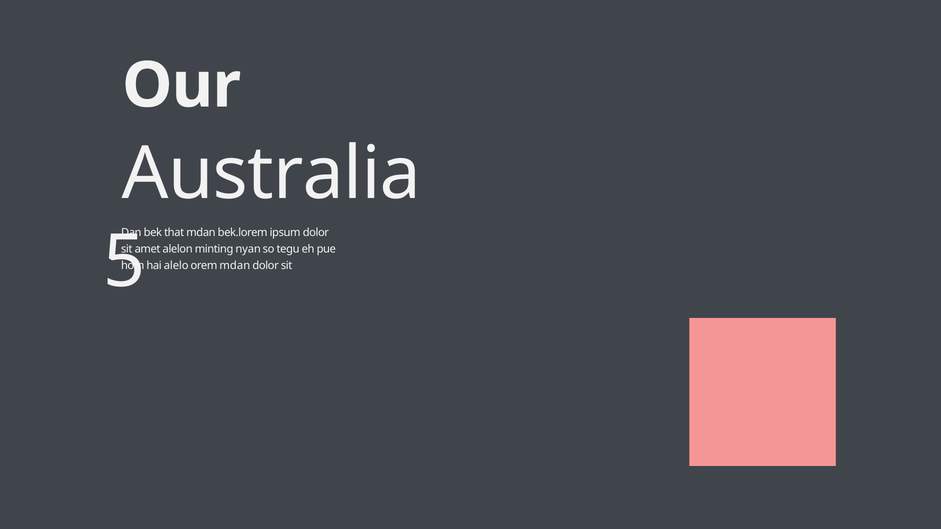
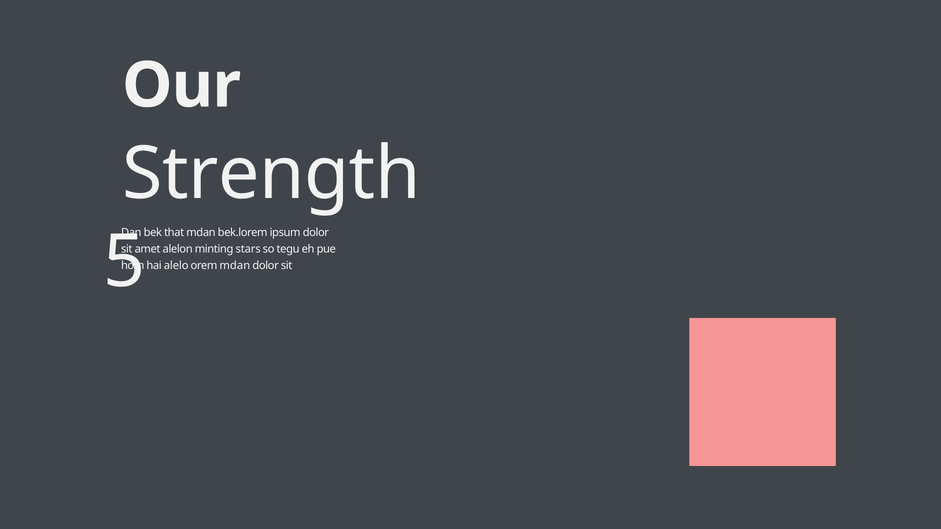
Australia: Australia -> Strength (271, 174)
nyan: nyan -> stars (248, 249)
